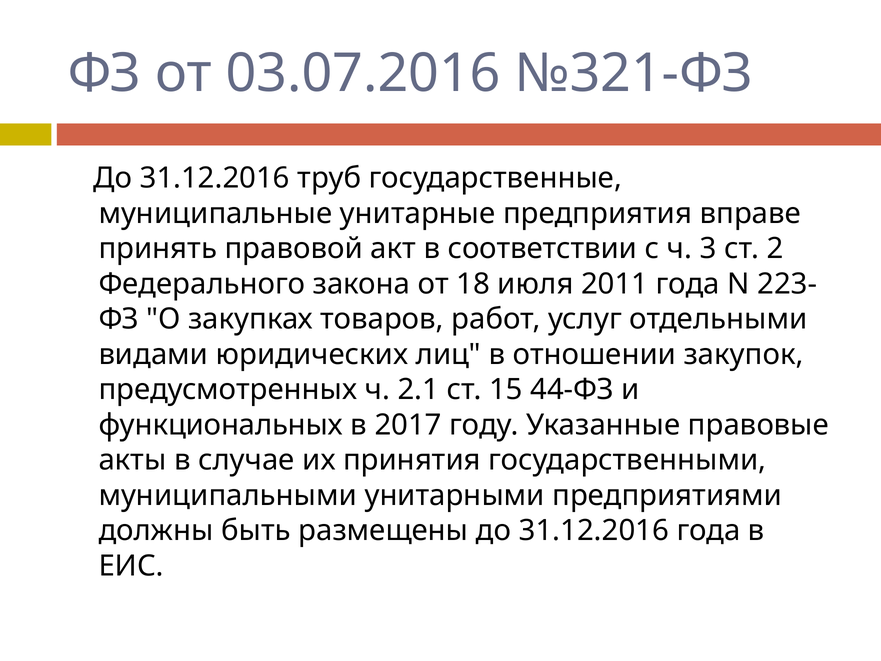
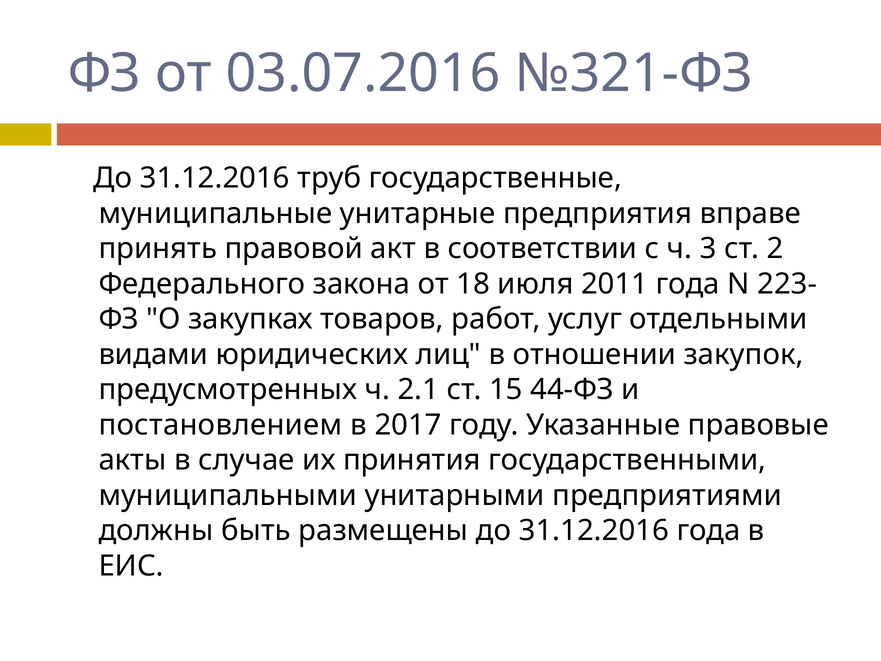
функциональных: функциональных -> постановлением (220, 425)
